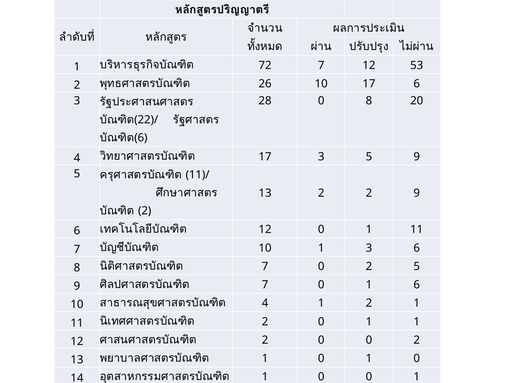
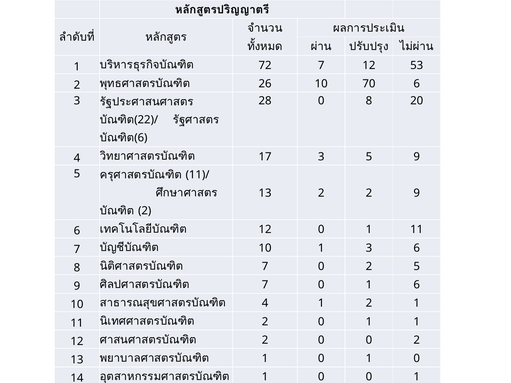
10 17: 17 -> 70 (369, 84)
